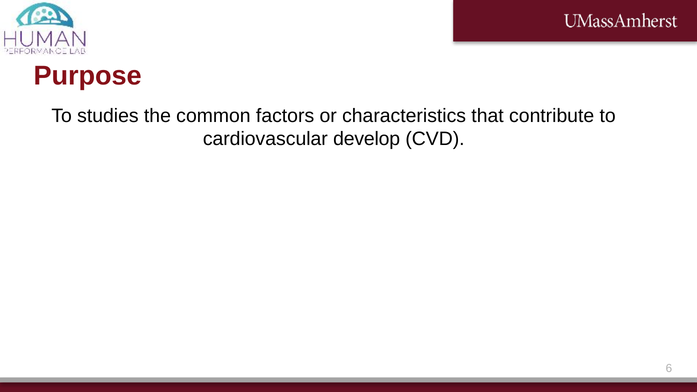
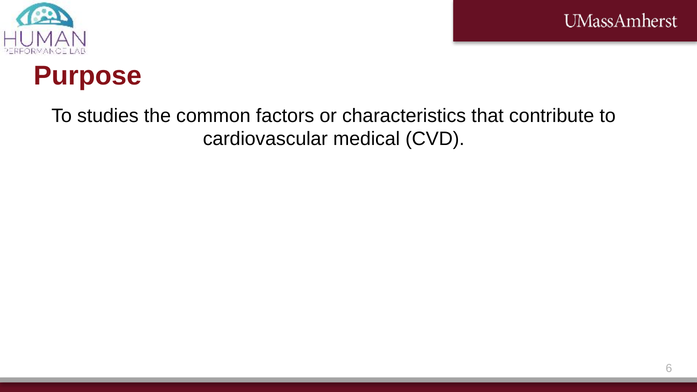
develop: develop -> medical (367, 139)
